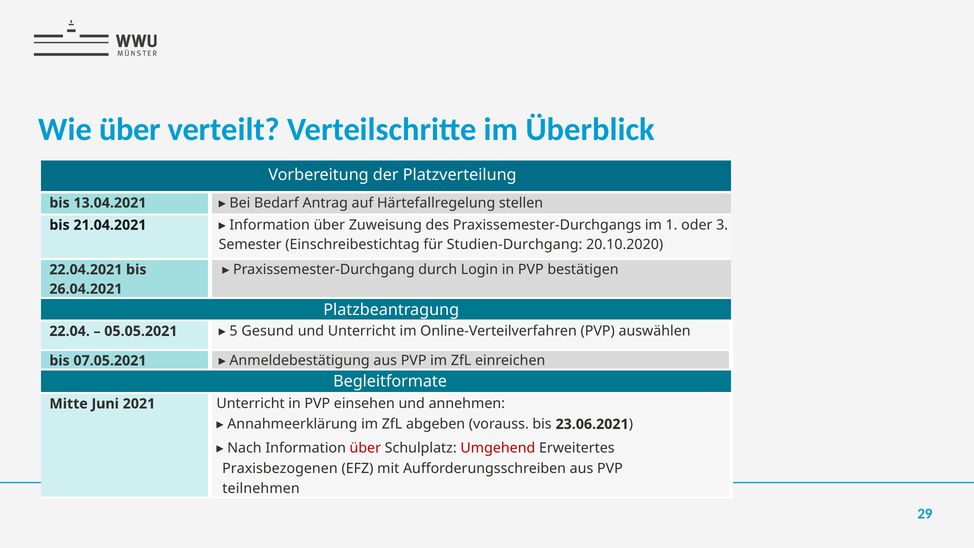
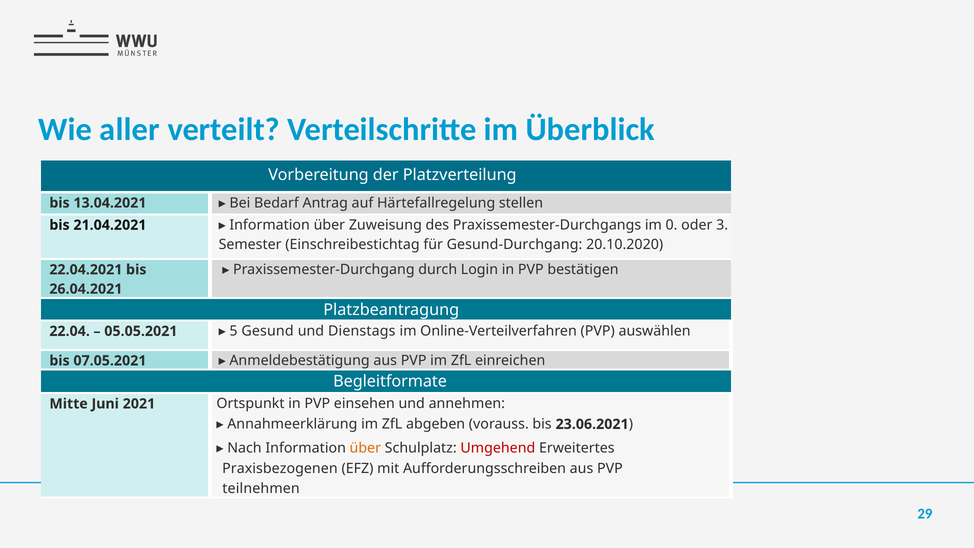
Wie über: über -> aller (130, 130)
1: 1 -> 0 (672, 225)
Studien-Durchgang: Studien-Durchgang -> Gesund-Durchgang (515, 244)
und Unterricht: Unterricht -> Dienstags (362, 331)
2021 Unterricht: Unterricht -> Ortspunkt (251, 404)
über colour: red -> orange (365, 448)
